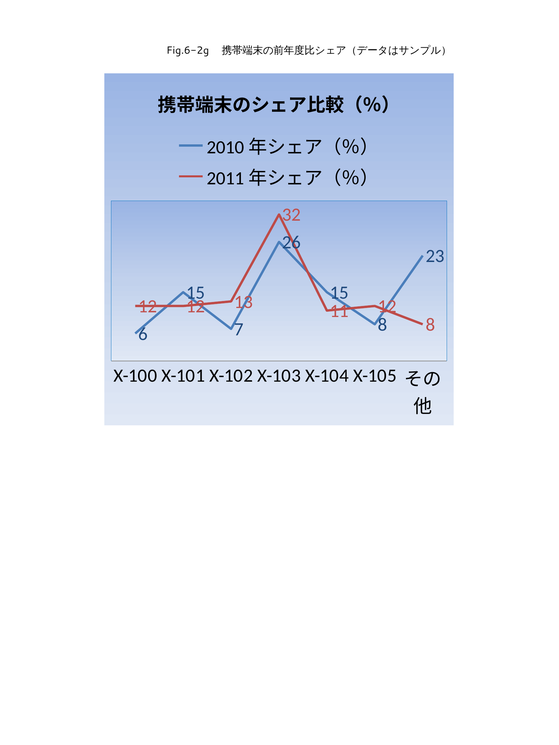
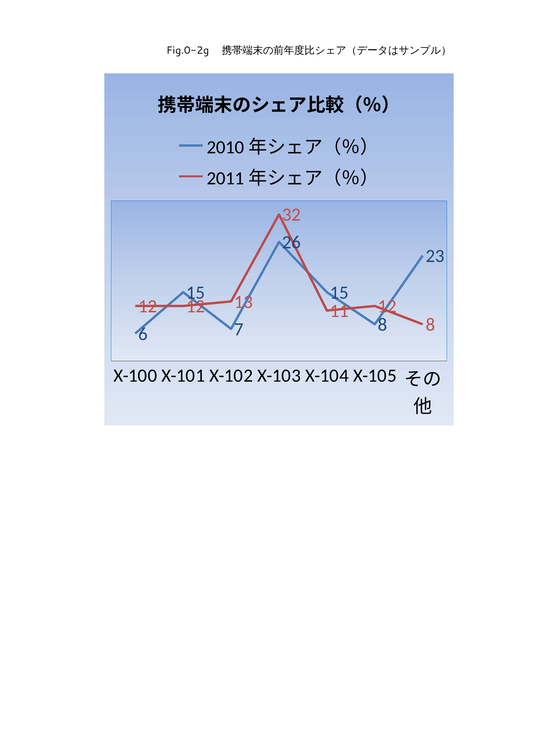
Fig.6-2g: Fig.6-2g -> Fig.0-2g (188, 51)
